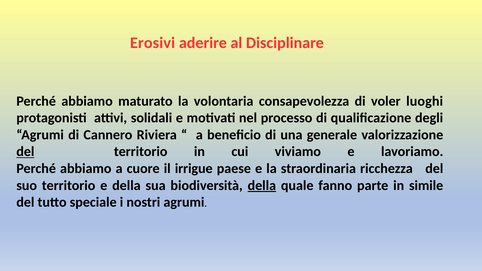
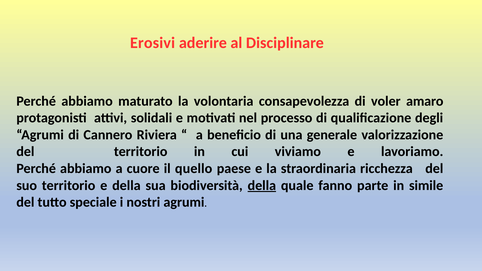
luoghi: luoghi -> amaro (425, 101)
del underline: present -> none (25, 152)
irrigue: irrigue -> quello (194, 169)
